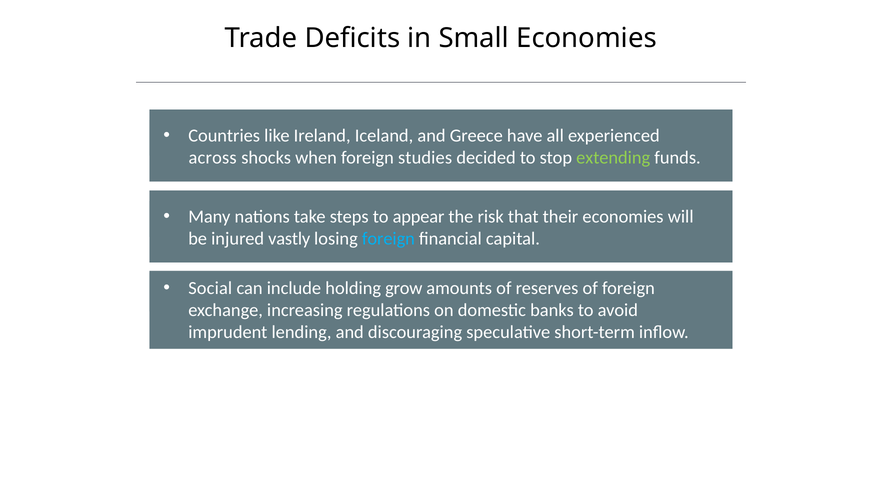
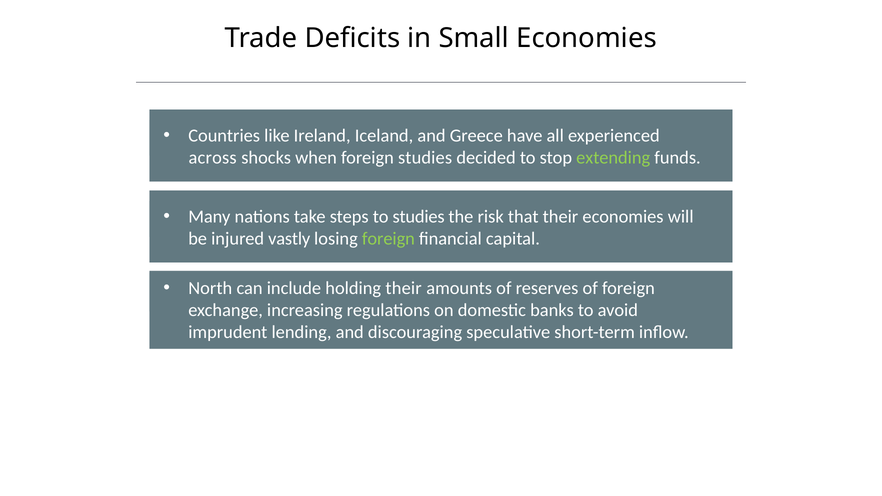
to appear: appear -> studies (419, 217)
foreign colour: light blue -> light green (388, 239)
Social: Social -> North (210, 288)
holding grow: grow -> their (404, 288)
